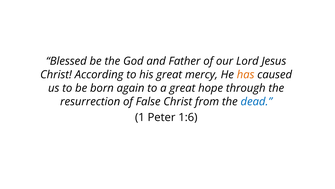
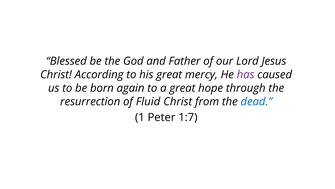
has colour: orange -> purple (246, 75)
False: False -> Fluid (148, 102)
1:6: 1:6 -> 1:7 (188, 117)
